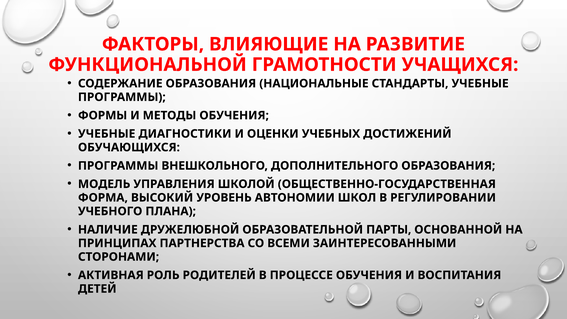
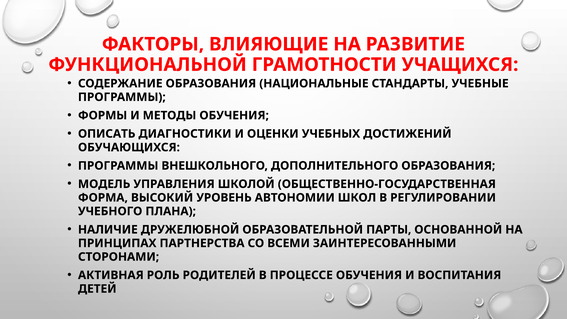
УЧЕБНЫЕ: УЧЕБНЫЕ -> ОПИСАТЬ (107, 134)
